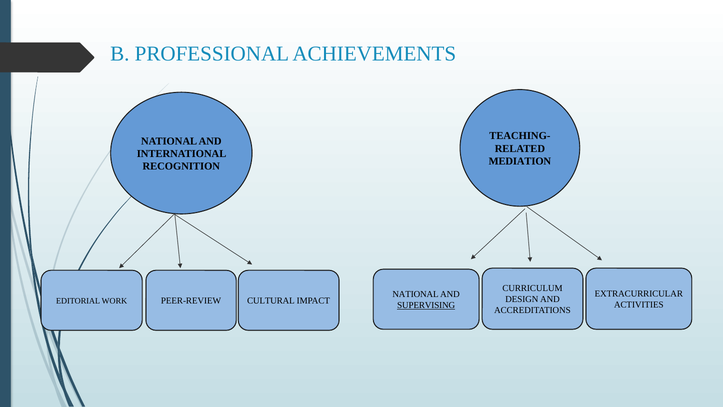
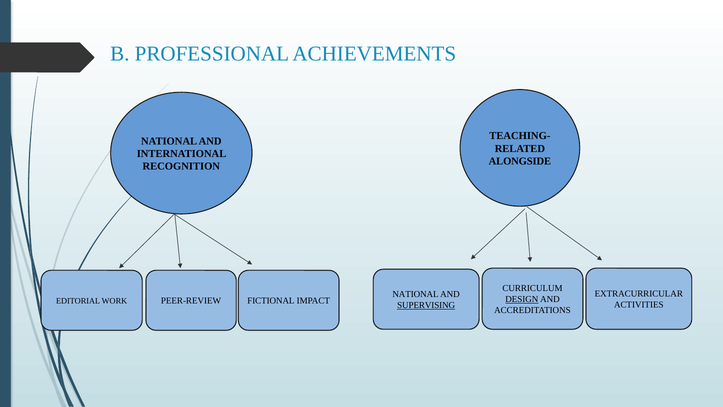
MEDIATION: MEDIATION -> ALONGSIDE (520, 161)
DESIGN underline: none -> present (522, 299)
CULTURAL: CULTURAL -> FICTIONAL (271, 301)
